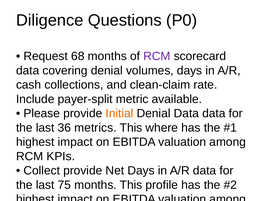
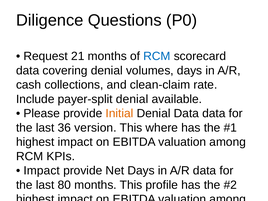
68: 68 -> 21 (78, 56)
RCM colour: purple -> blue (157, 56)
payer-split metric: metric -> denial (132, 99)
metrics: metrics -> version (95, 128)
Collect: Collect -> Impact (42, 171)
75: 75 -> 80 (64, 185)
